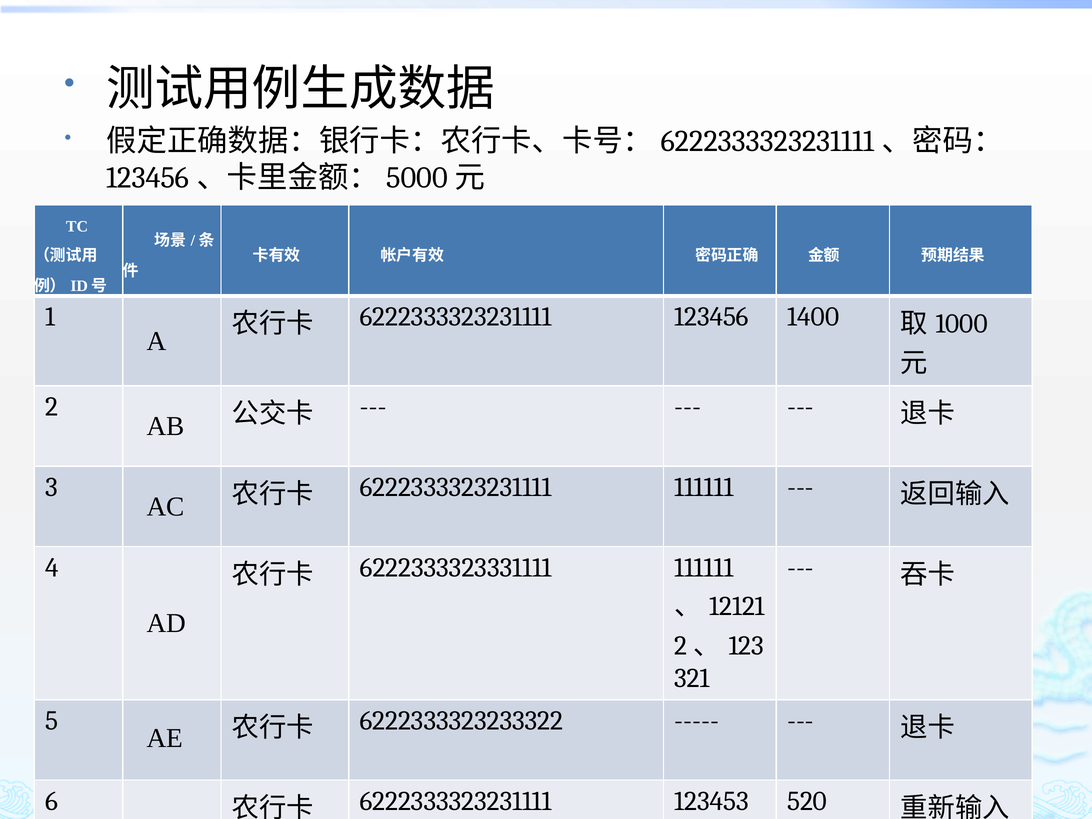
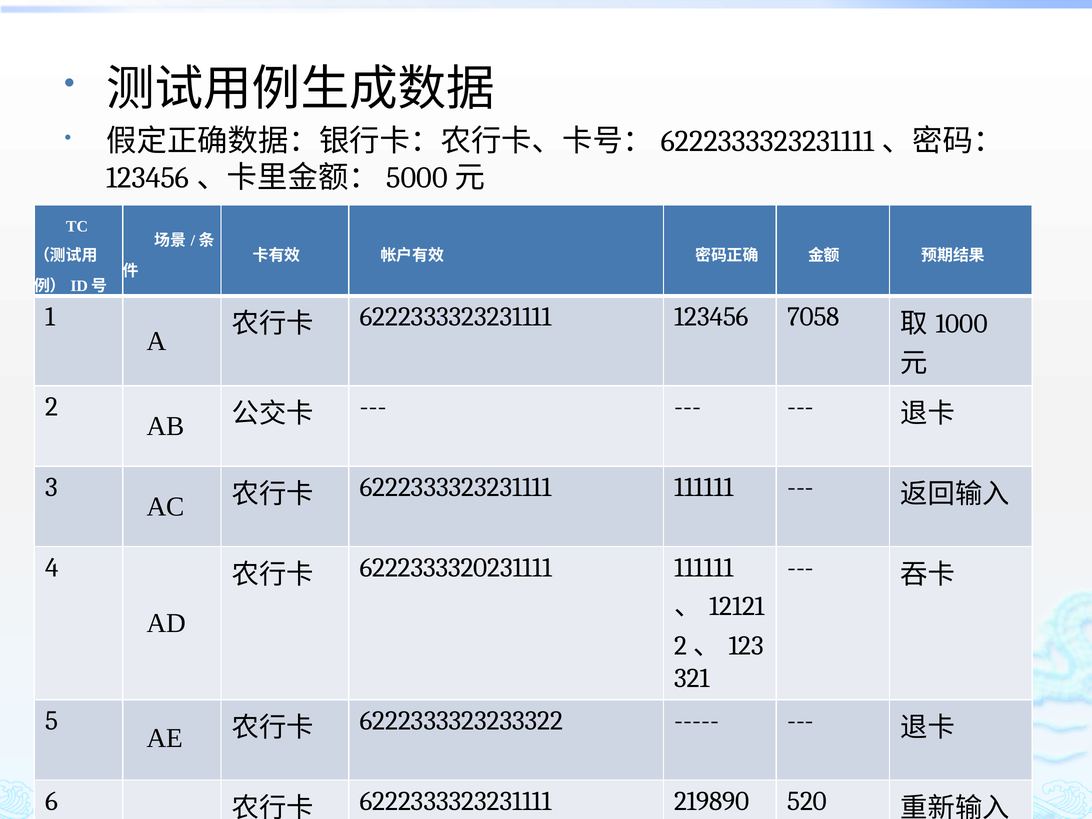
1400: 1400 -> 7058 (813, 317)
6222333323331111: 6222333323331111 -> 6222333320231111 (456, 568)
123453: 123453 -> 219890 (712, 801)
